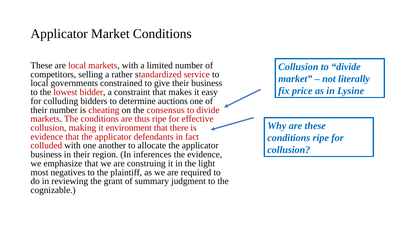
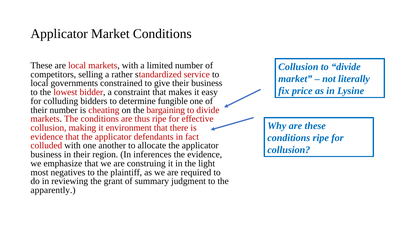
auctions: auctions -> fungible (173, 101)
consensus: consensus -> bargaining (166, 110)
cognizable: cognizable -> apparently (53, 191)
